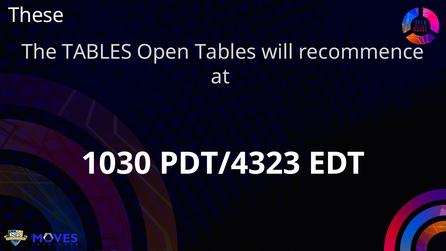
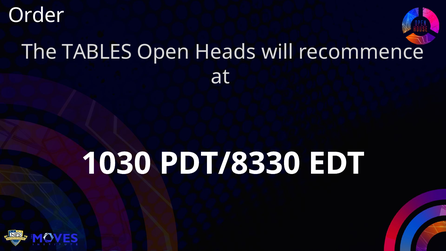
These: These -> Order (36, 15)
Open Tables: Tables -> Heads (225, 52)
PDT/4323: PDT/4323 -> PDT/8330 (230, 163)
